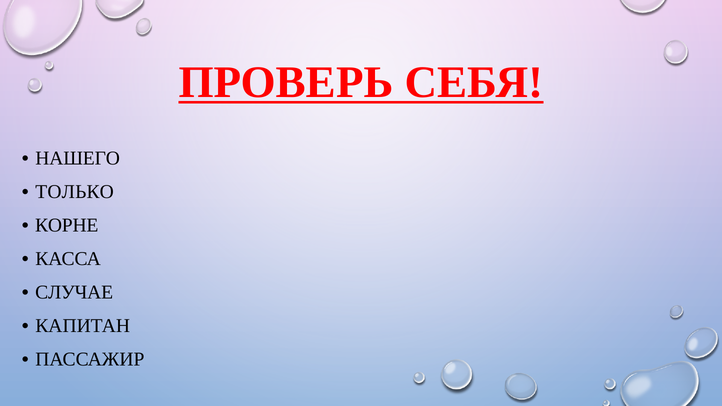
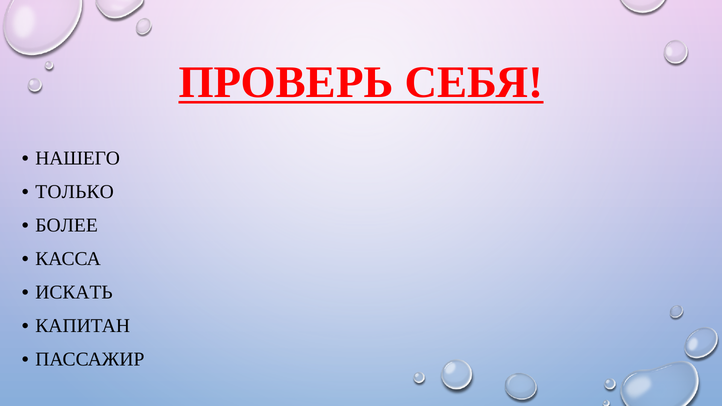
КОРНЕ: КОРНЕ -> БОЛЕЕ (67, 225)
СЛУЧАЕ: СЛУЧАЕ -> ИСКАТЬ (74, 292)
